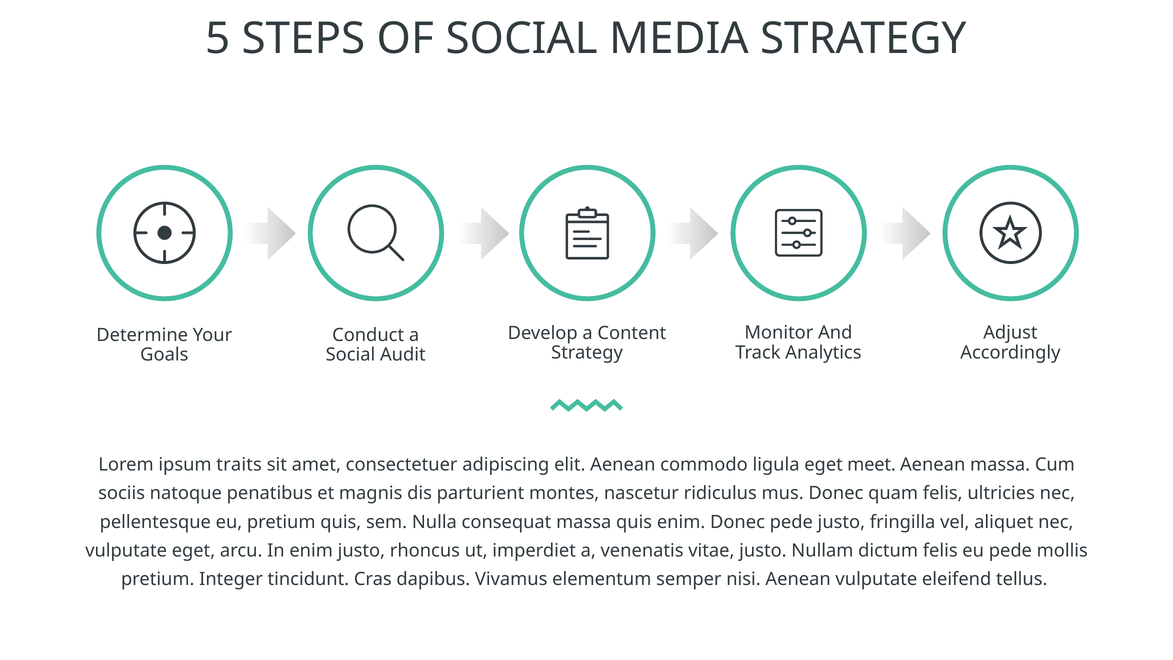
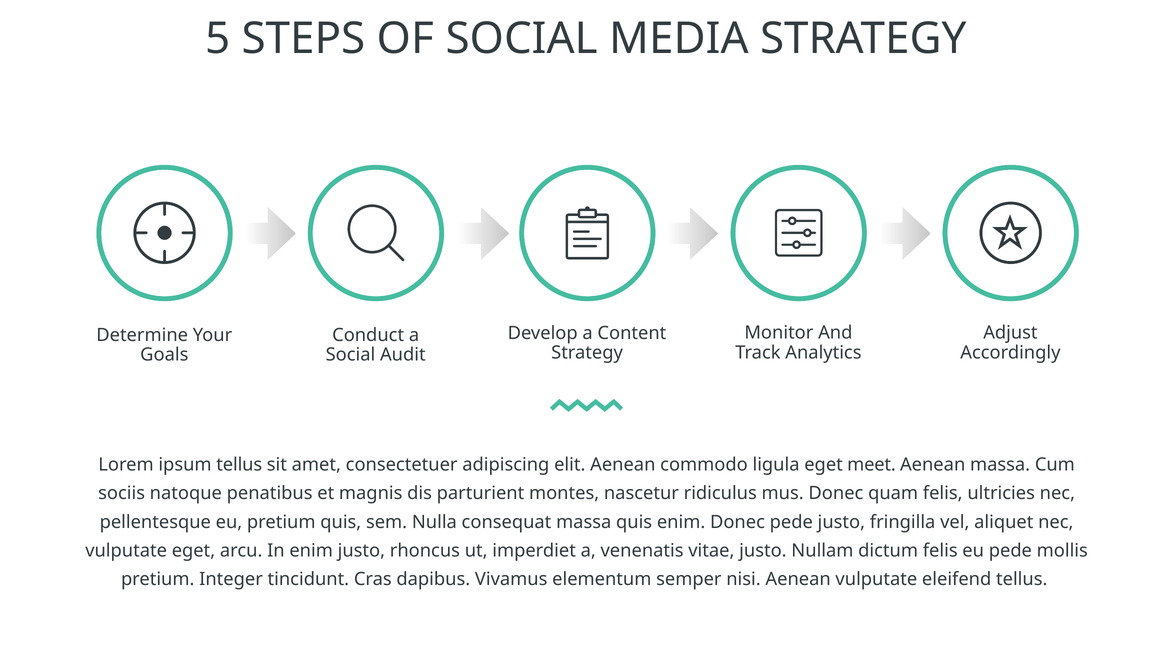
ipsum traits: traits -> tellus (239, 465)
